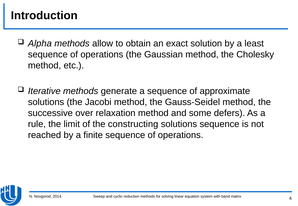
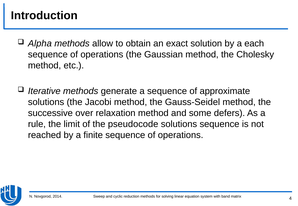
least: least -> each (254, 44)
constructing: constructing -> pseudocode (133, 124)
